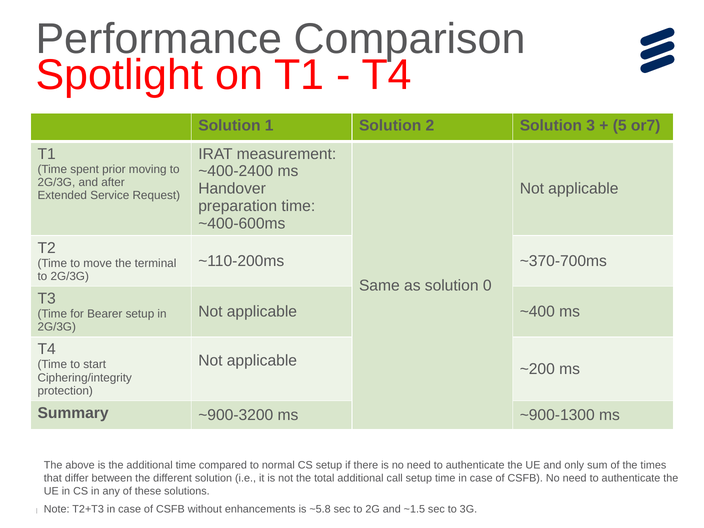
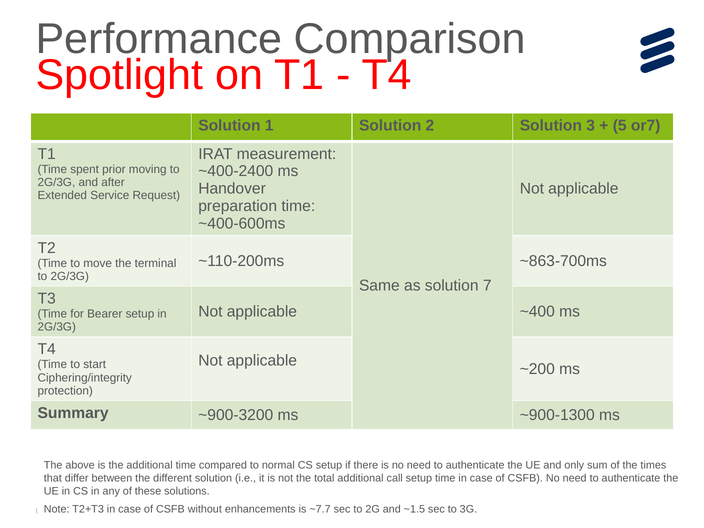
~370-700ms: ~370-700ms -> ~863-700ms (563, 261)
0: 0 -> 7 (487, 286)
~5.8: ~5.8 -> ~7.7 (320, 509)
